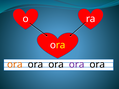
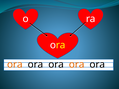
ora colour: purple -> orange (77, 65)
